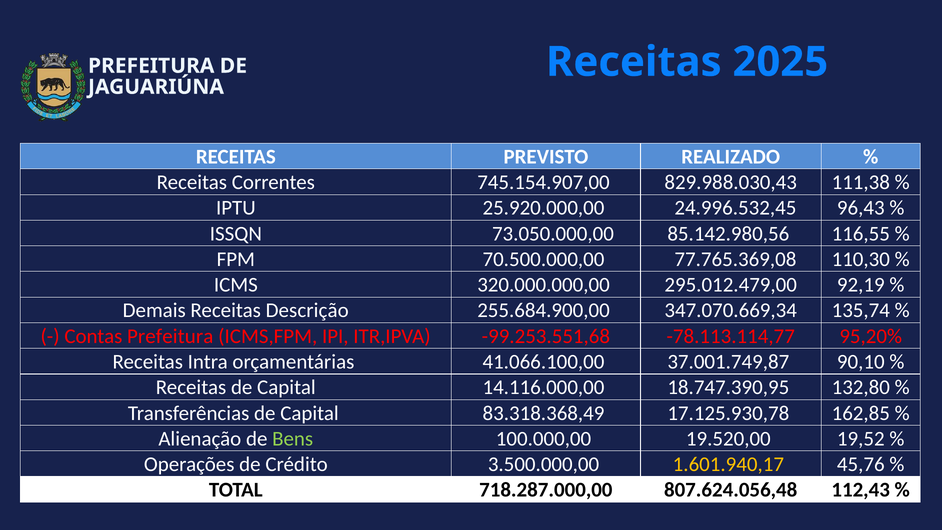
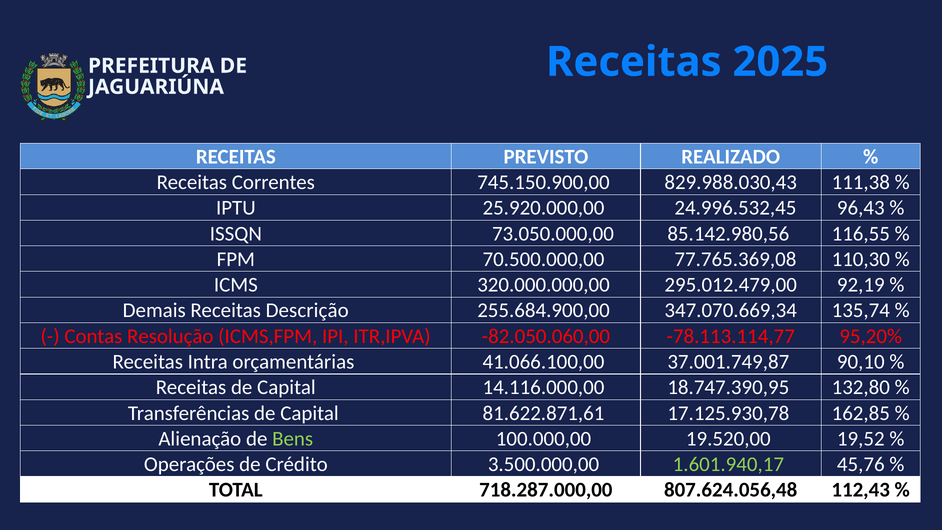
745.154.907,00: 745.154.907,00 -> 745.150.900,00 (543, 182)
Contas Prefeitura: Prefeitura -> Resolução (170, 336)
-99.253.551,68: -99.253.551,68 -> -82.050.060,00 (546, 336)
83.318.368,49: 83.318.368,49 -> 81.622.871,61 (543, 413)
1.601.940,17 colour: yellow -> light green (728, 464)
